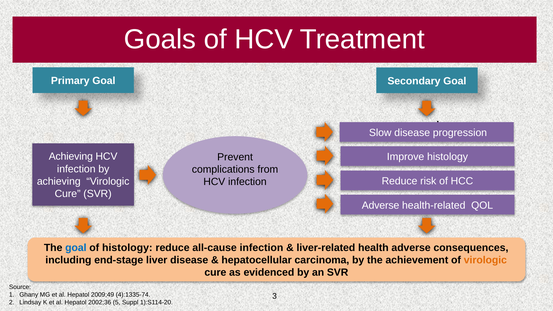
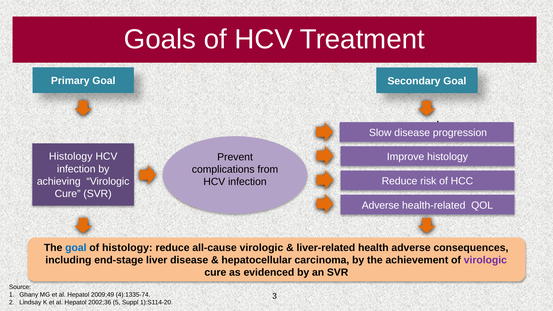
Achieving: Achieving -> Histology (71, 157)
all-cause infection: infection -> virologic (261, 248)
virologic colour: orange -> purple (485, 260)
